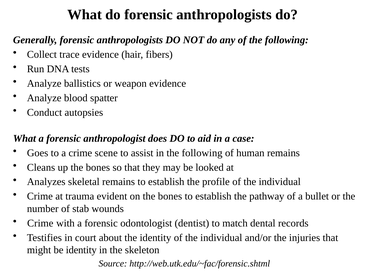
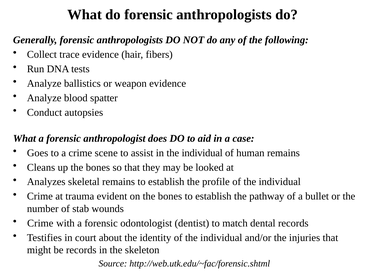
in the following: following -> individual (202, 153)
be identity: identity -> records (81, 250)
